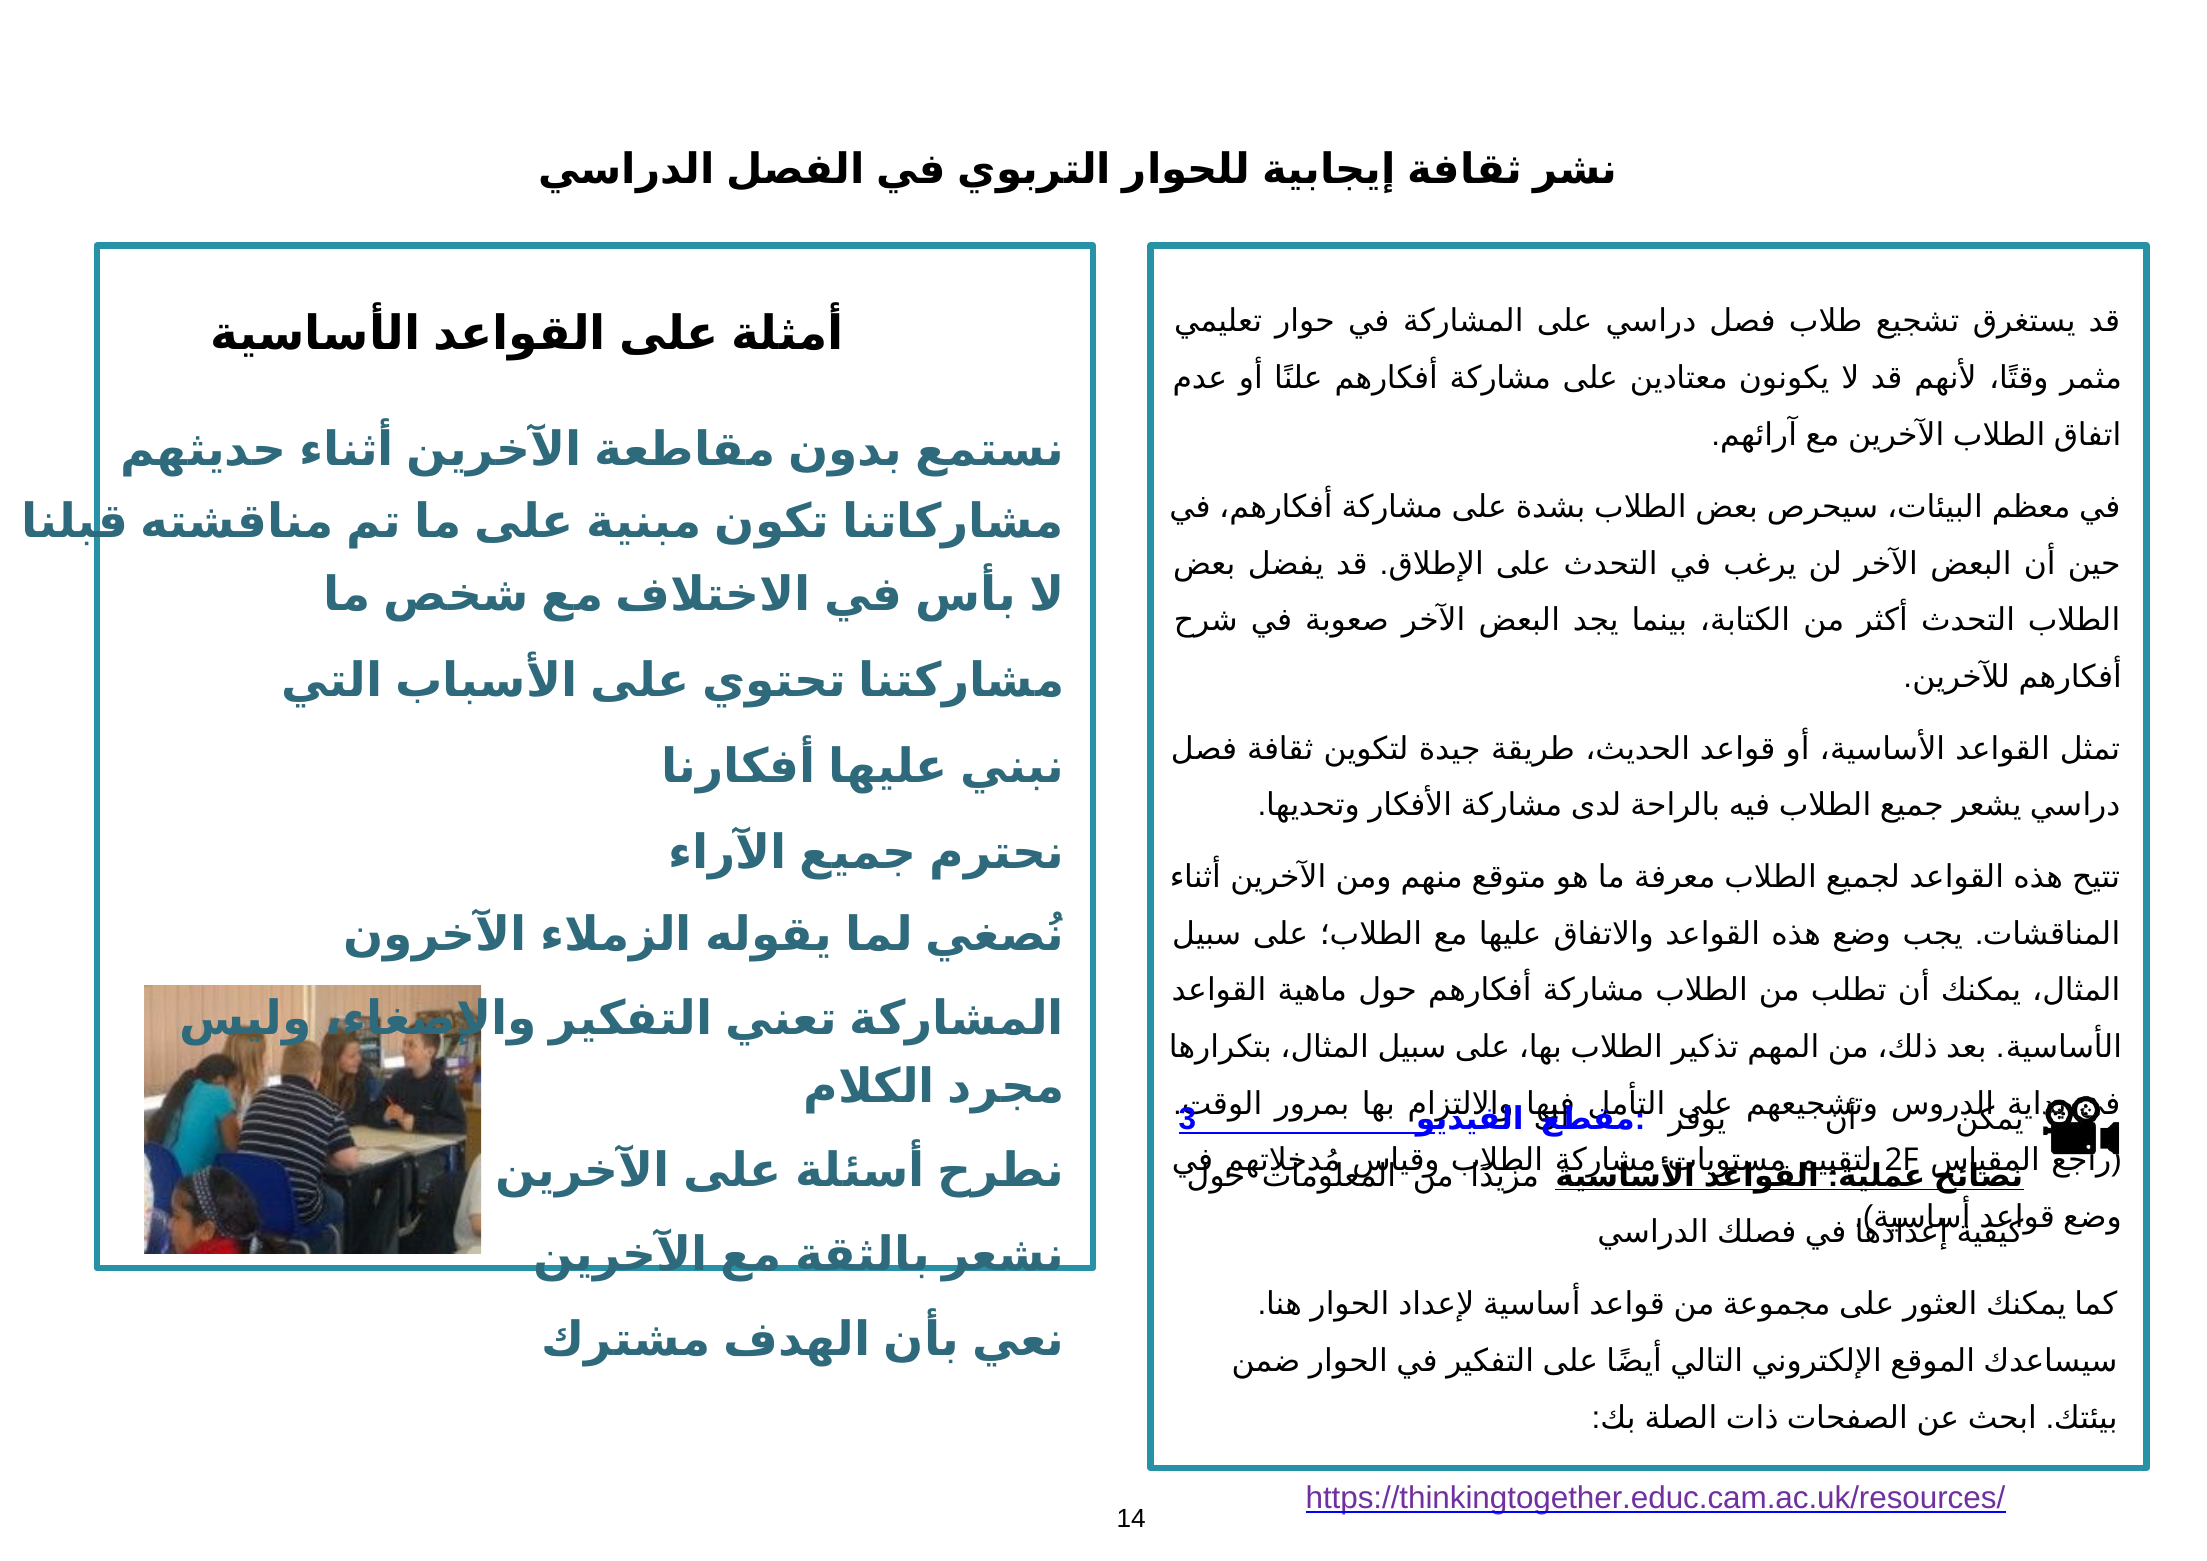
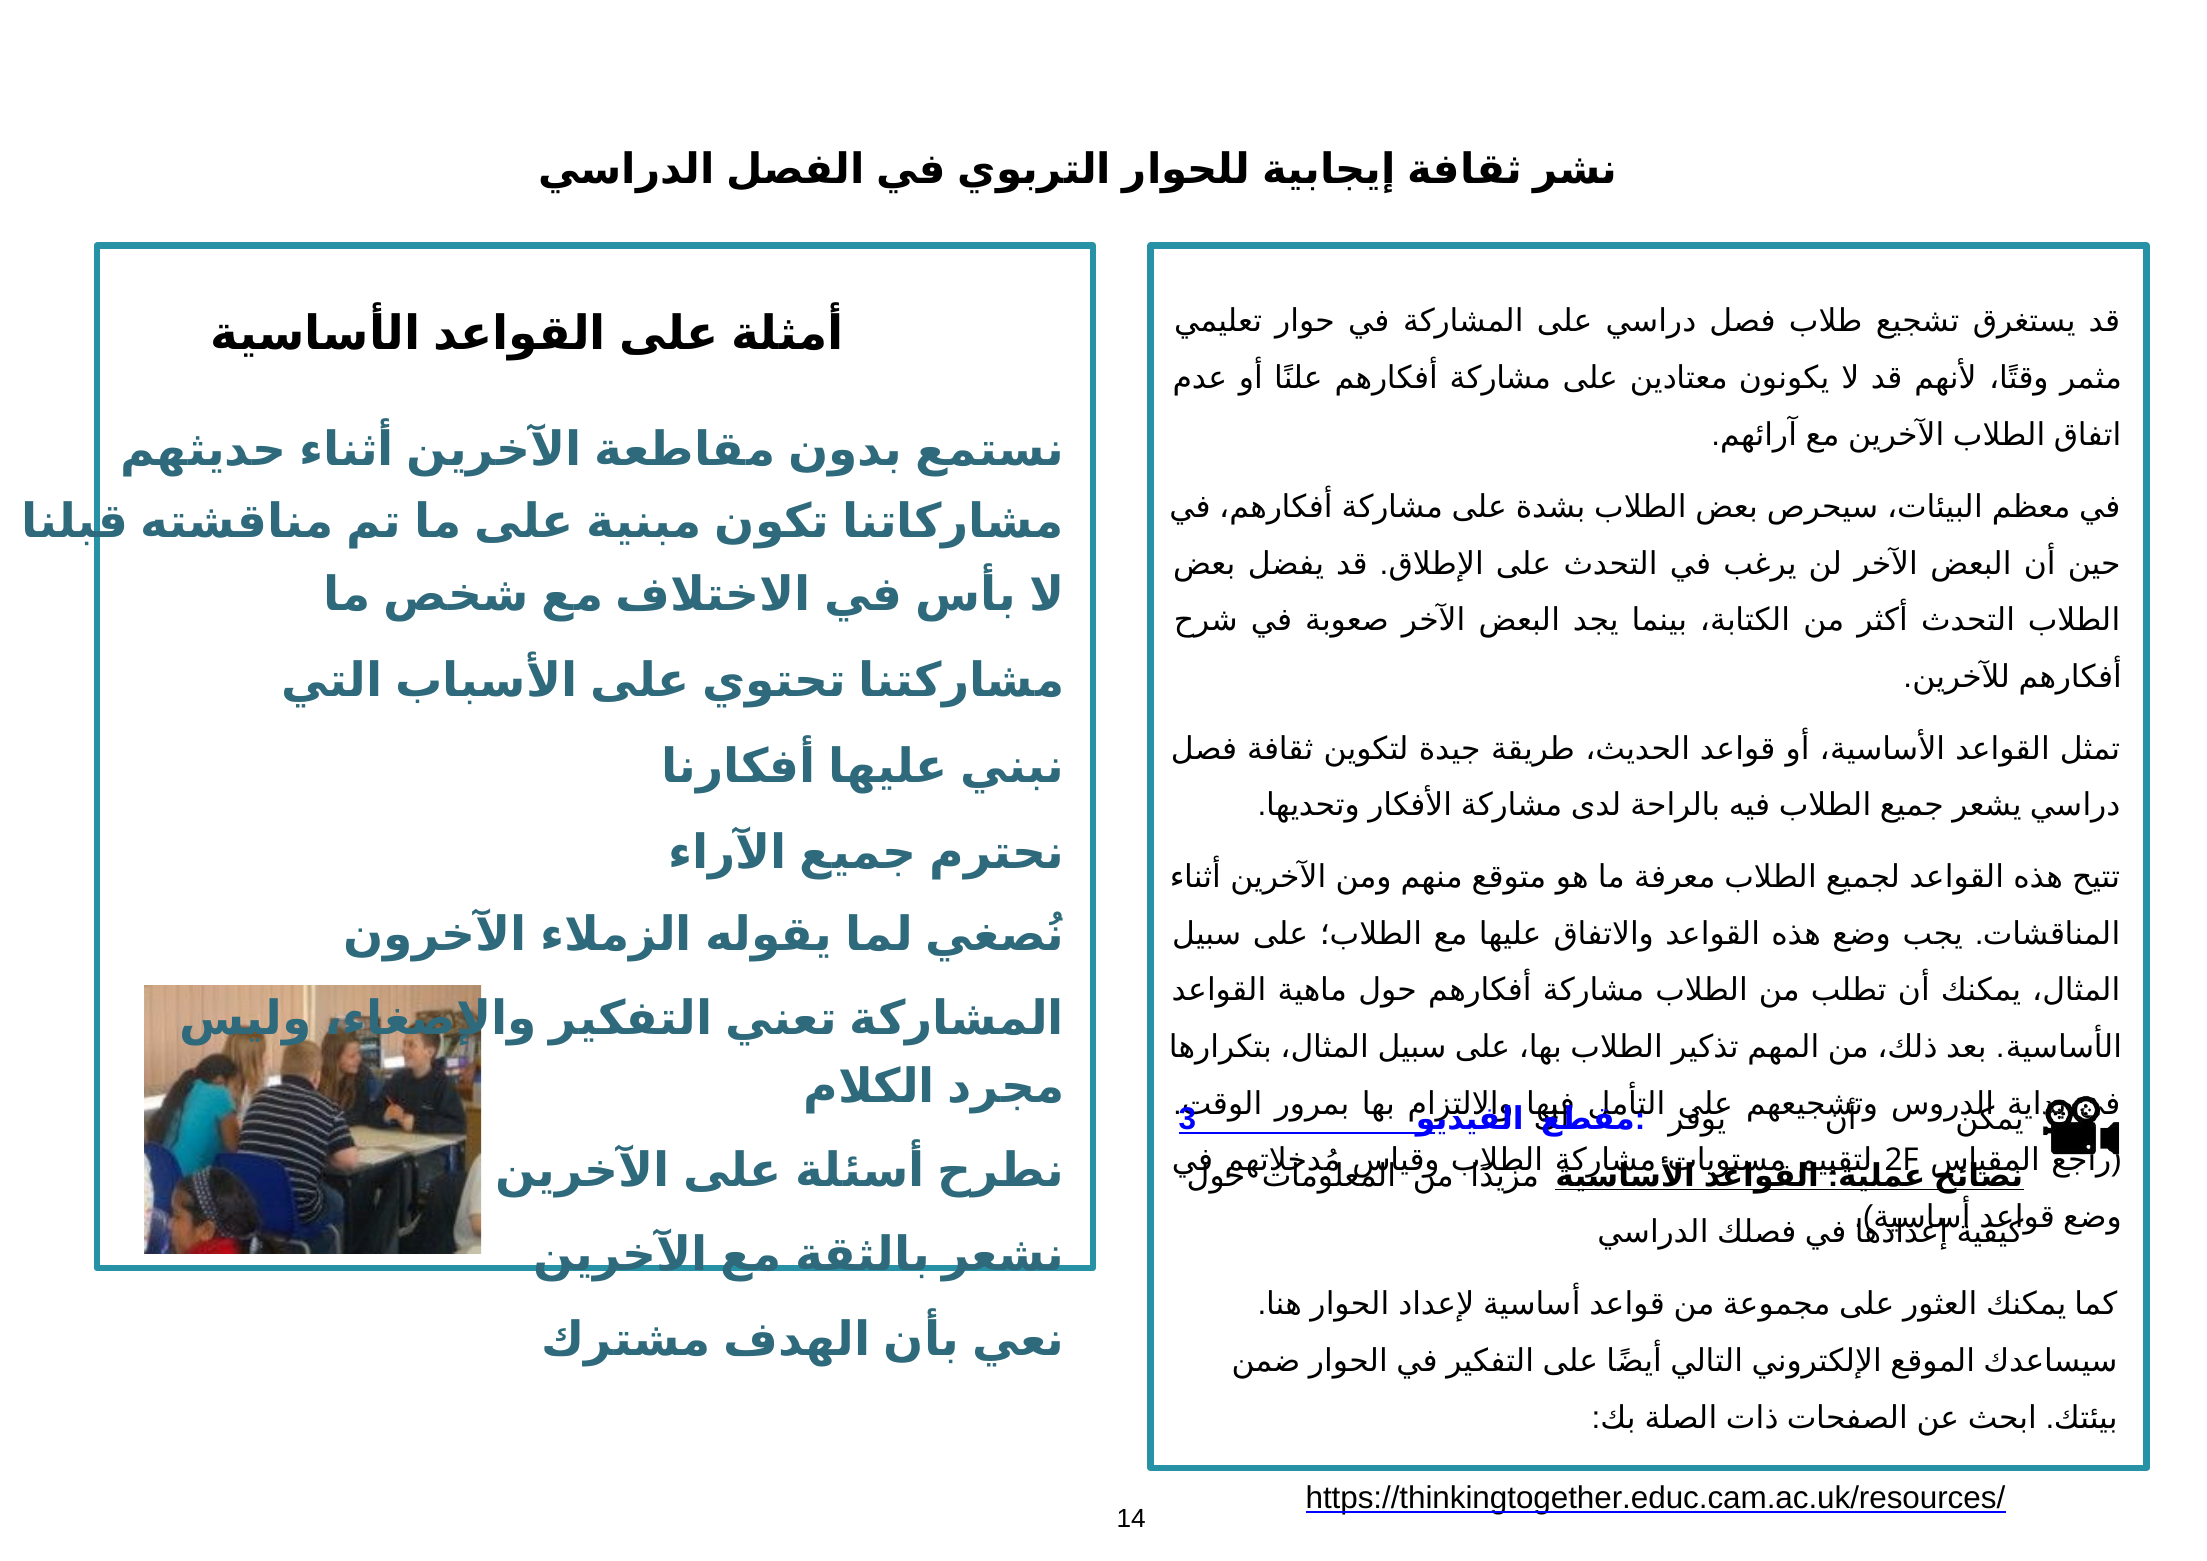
https://thinkingtogether.educ.cam.ac.uk/resources/ colour: purple -> black (1655, 1498)
